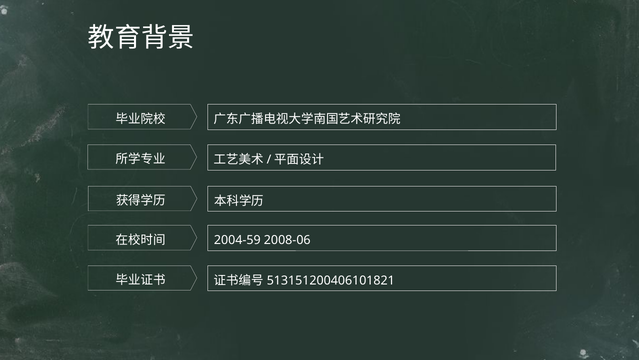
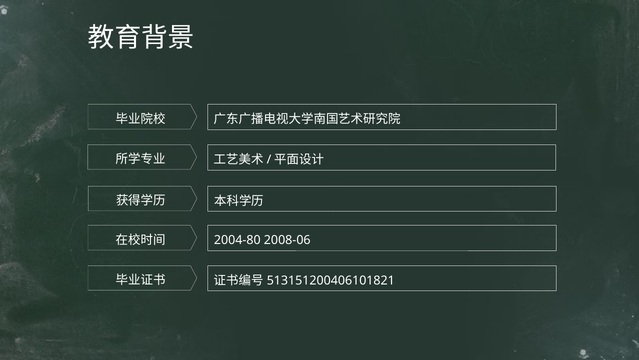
2004-59: 2004-59 -> 2004-80 (237, 240)
